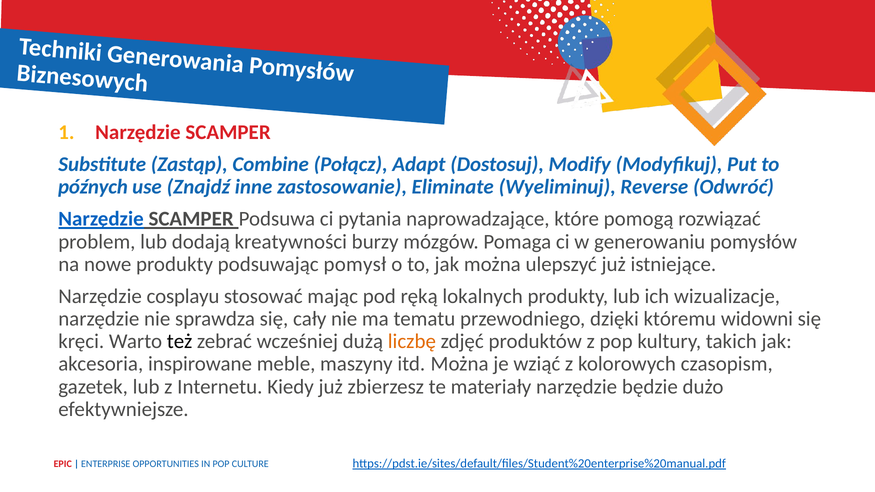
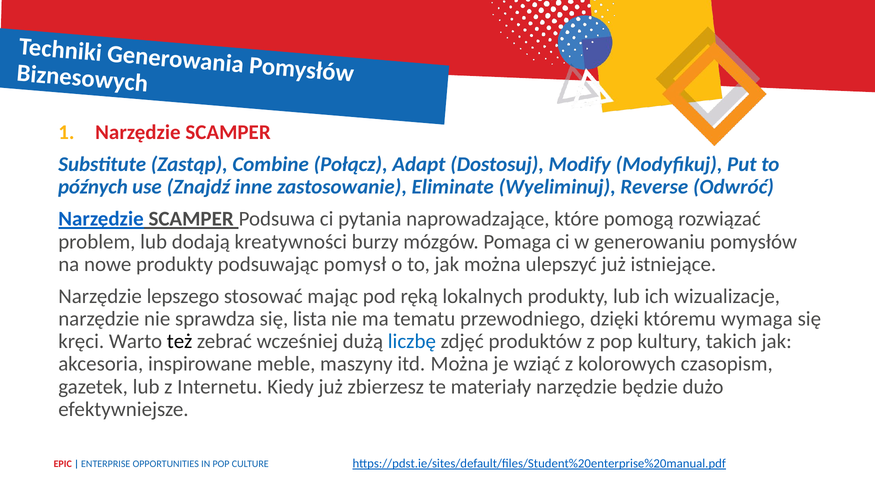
cosplayu: cosplayu -> lepszego (183, 296)
cały: cały -> lista (310, 319)
widowni: widowni -> wymaga (757, 319)
liczbę colour: orange -> blue (412, 342)
